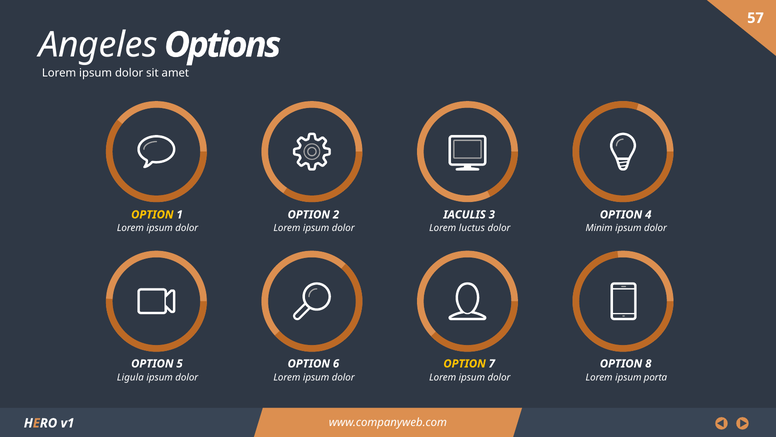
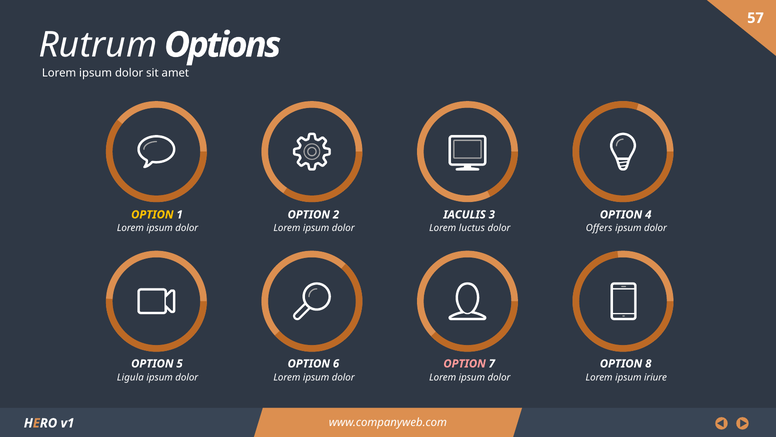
Angeles: Angeles -> Rutrum (98, 45)
Minim: Minim -> Offers (599, 228)
OPTION colour: yellow -> pink (465, 363)
porta: porta -> iriure (655, 377)
